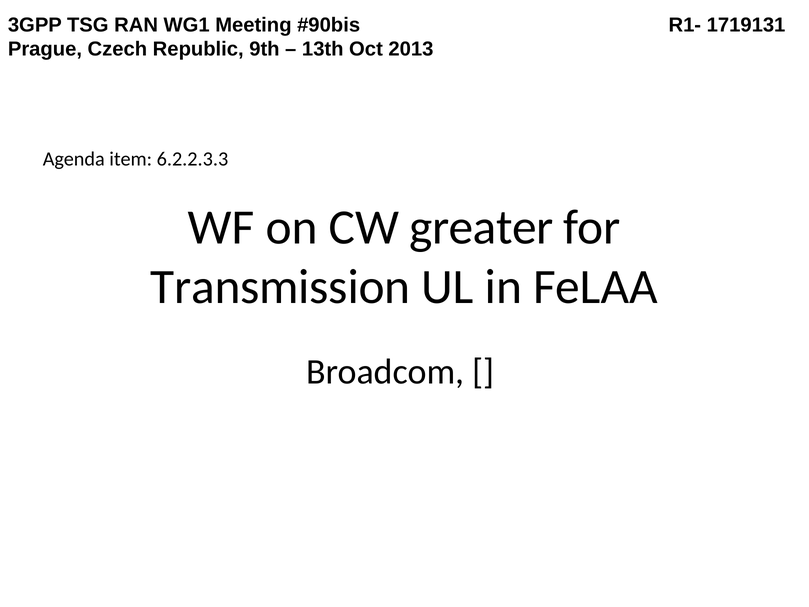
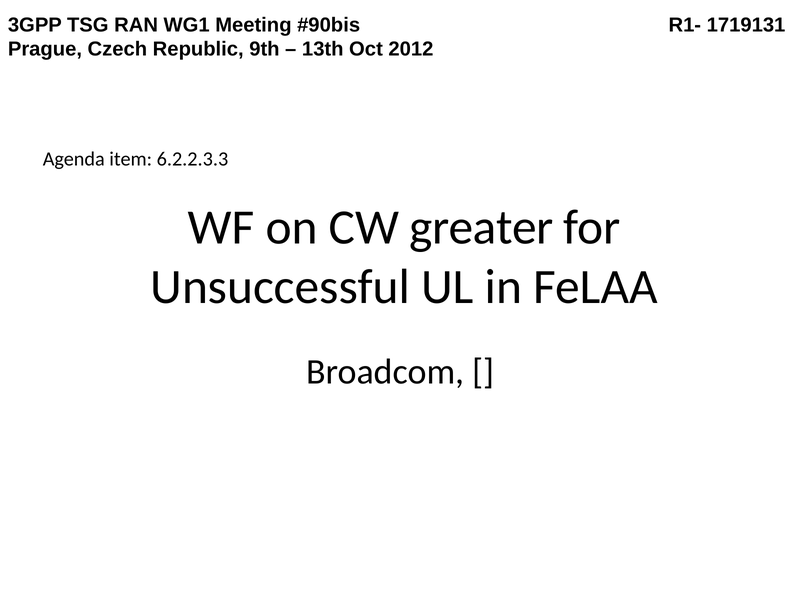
2013: 2013 -> 2012 (411, 49)
Transmission: Transmission -> Unsuccessful (280, 287)
